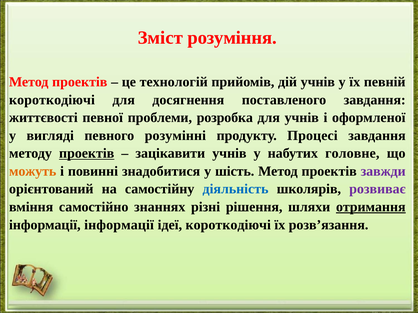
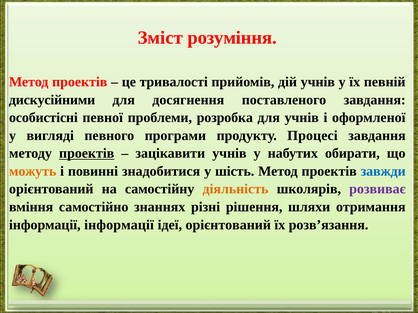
технологій: технологій -> тривалості (174, 82)
короткодіючі: короткодіючі -> дискусійними (52, 100)
життєвості: життєвості -> особистісні (43, 118)
розумінні: розумінні -> програми (175, 136)
головне: головне -> обирати (352, 154)
завжди colour: purple -> blue (383, 171)
діяльність colour: blue -> orange (236, 189)
отримання underline: present -> none (371, 207)
ідеї короткодіючі: короткодіючі -> орієнтований (228, 225)
